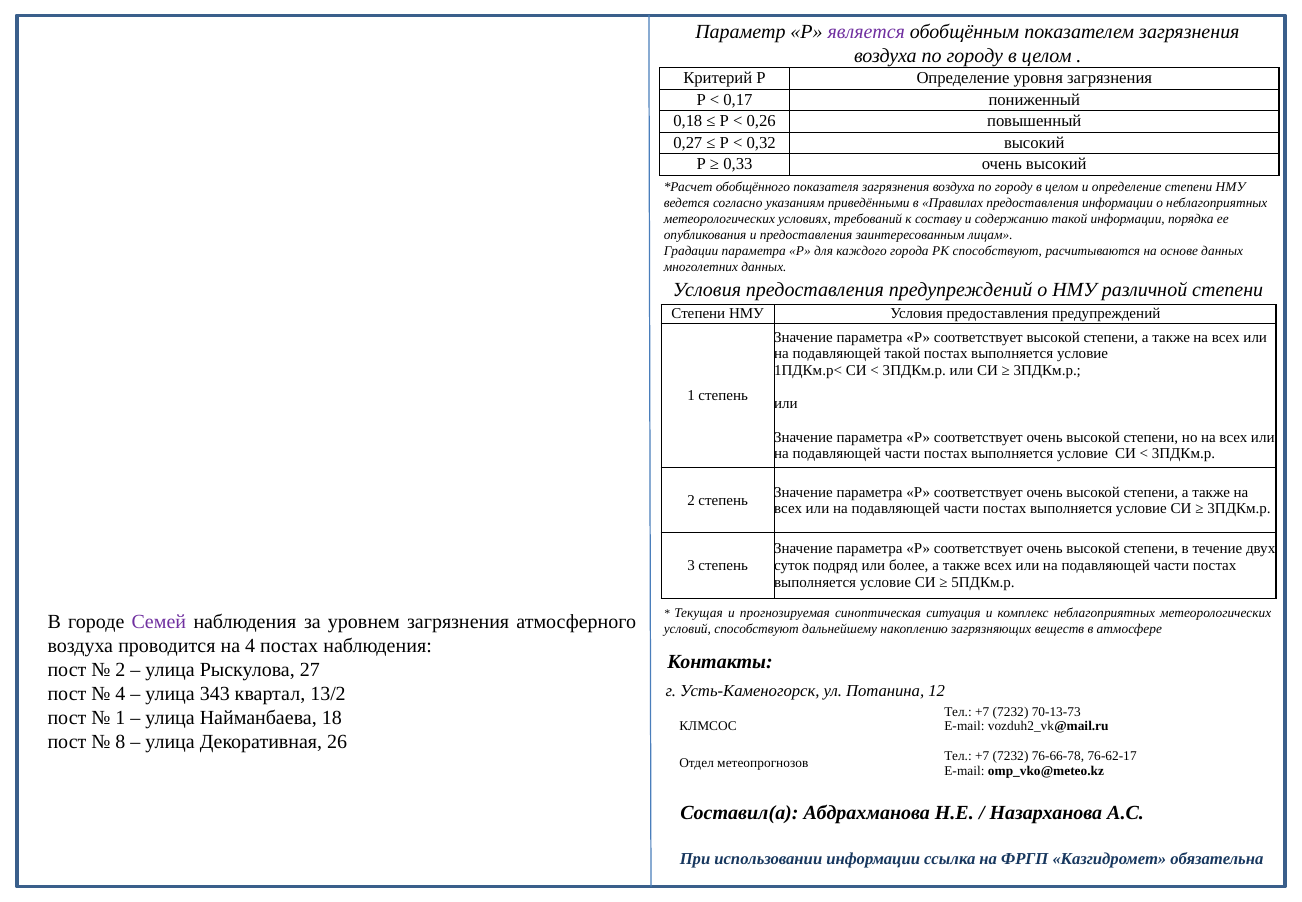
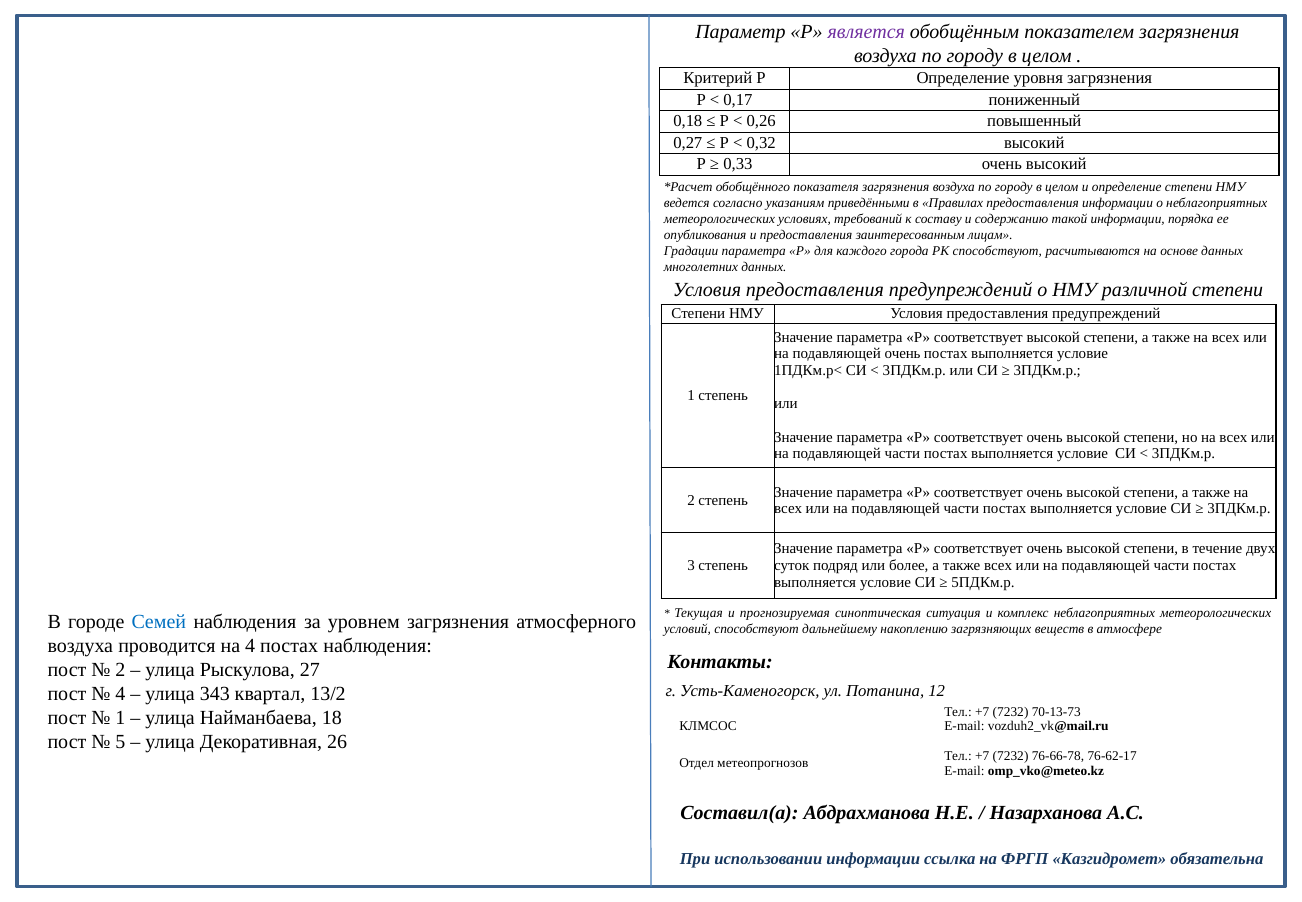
подавляющей такой: такой -> очень (903, 354)
Семей colour: purple -> blue (159, 622)
8: 8 -> 5 (120, 742)
